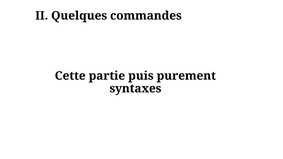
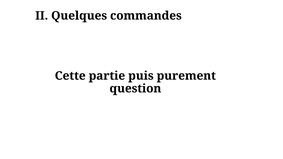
syntaxes: syntaxes -> question (135, 89)
